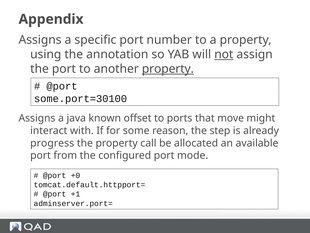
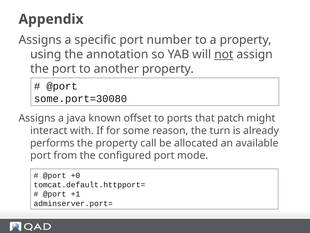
property underline: present -> none (168, 69)
some.port=30100: some.port=30100 -> some.port=30080 (81, 99)
move: move -> patch (231, 118)
step: step -> turn (220, 130)
progress: progress -> performs (52, 143)
